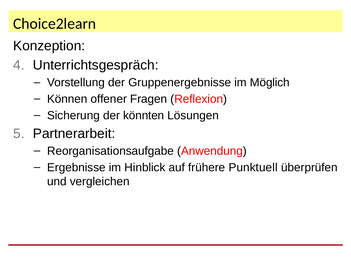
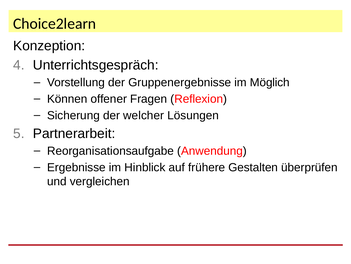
könnten: könnten -> welcher (144, 115)
Punktuell: Punktuell -> Gestalten (253, 167)
